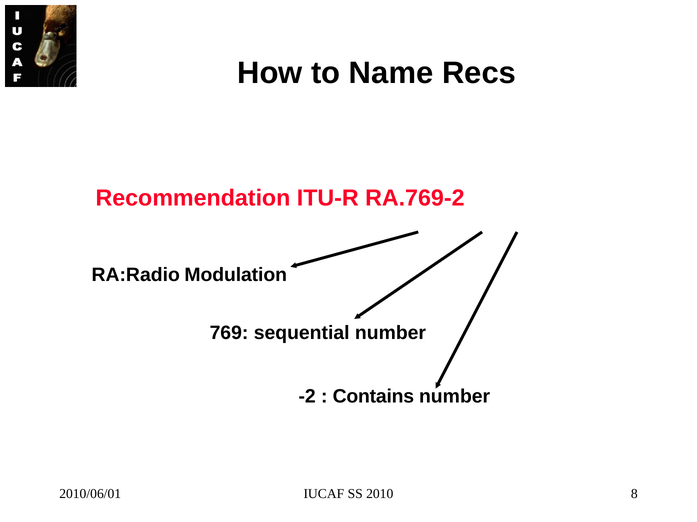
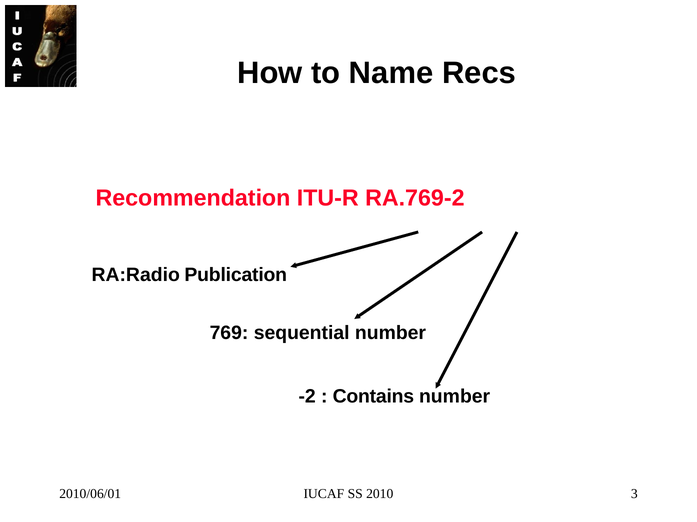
Modulation: Modulation -> Publication (236, 275)
8: 8 -> 3 (634, 495)
